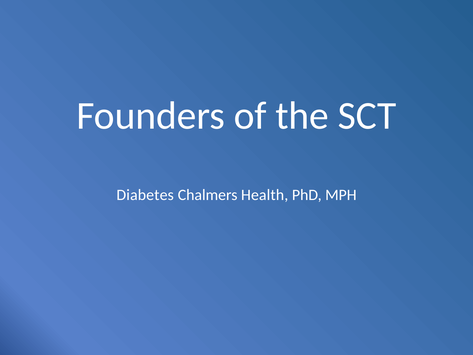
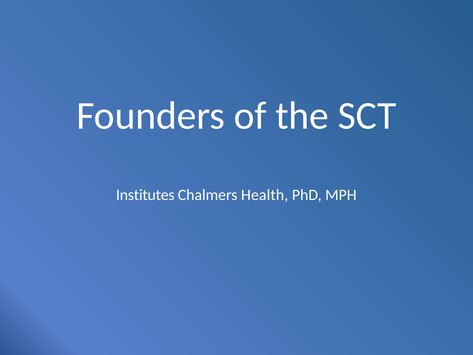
Diabetes: Diabetes -> Institutes (145, 195)
